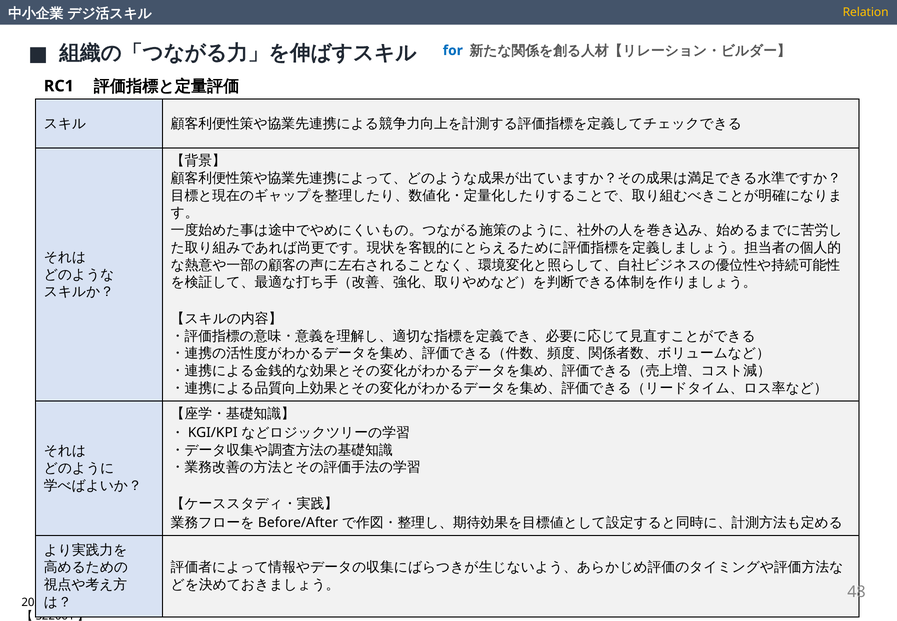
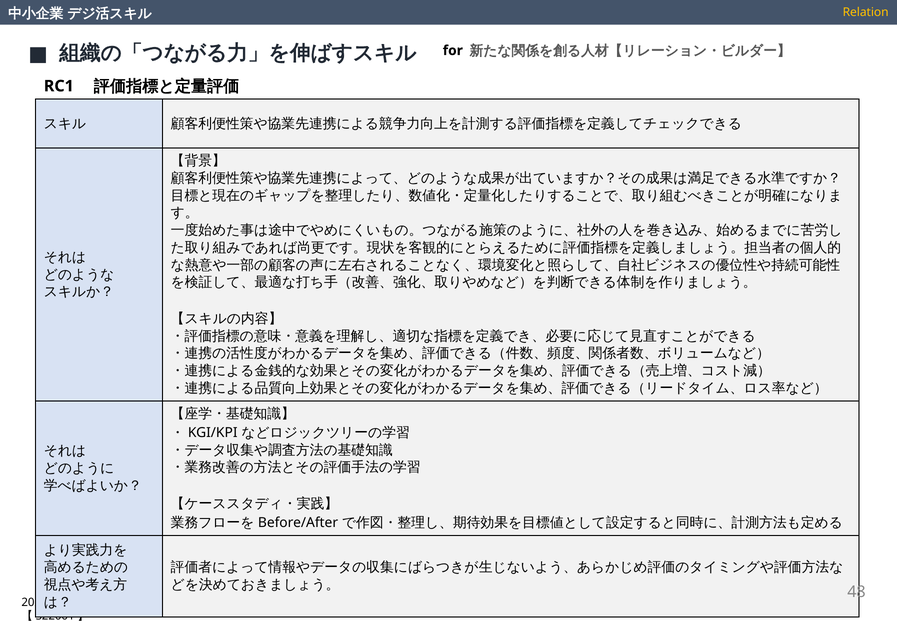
for colour: blue -> black (453, 51)
